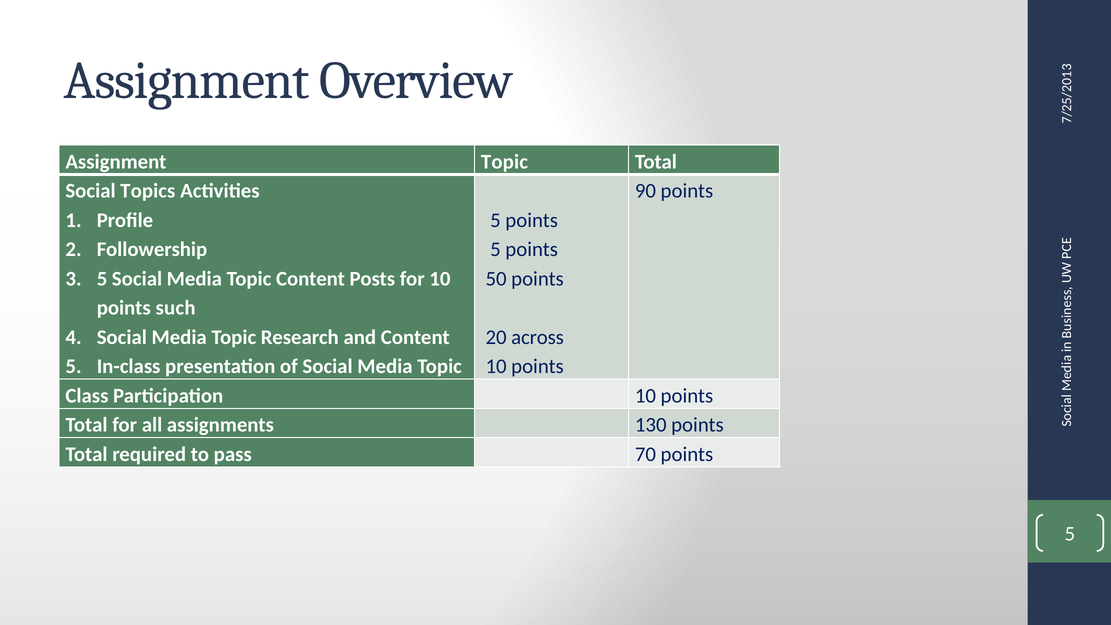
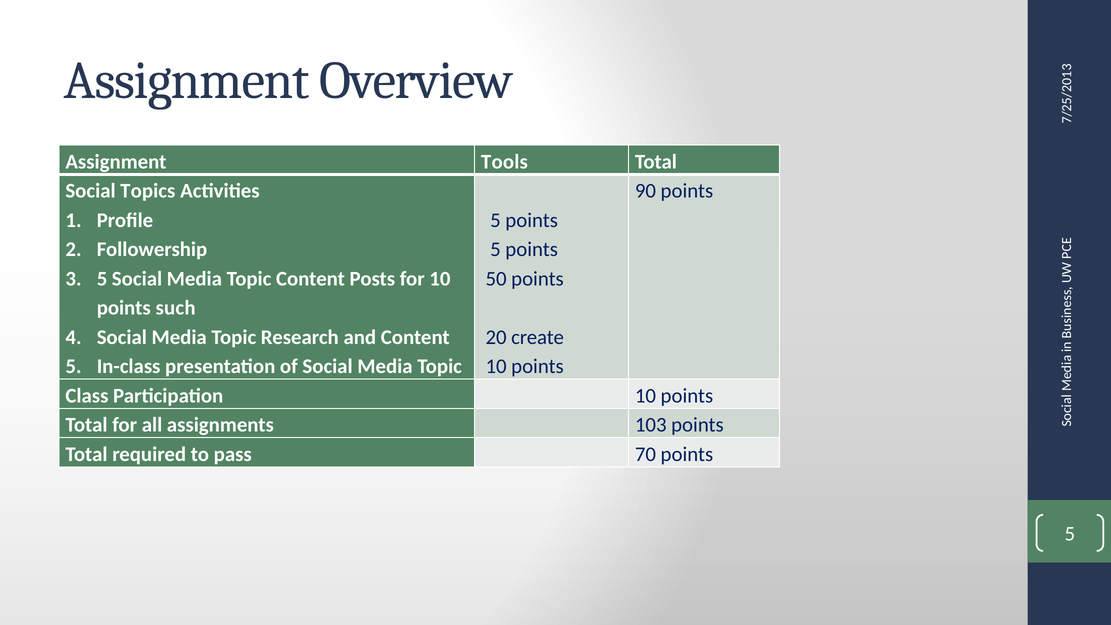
Assignment Topic: Topic -> Tools (504, 162)
across: across -> create (538, 337)
130: 130 -> 103 (651, 425)
